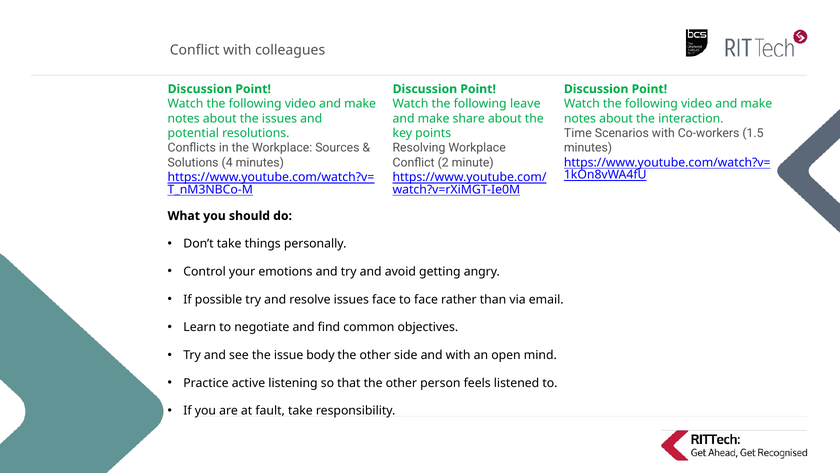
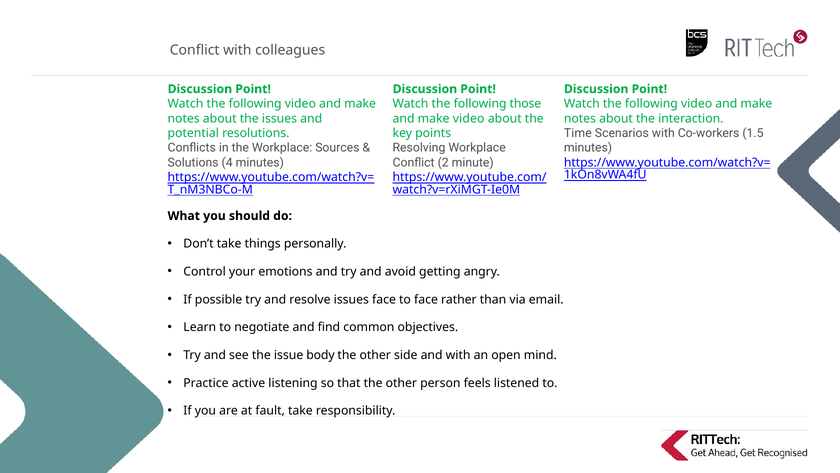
leave: leave -> those (525, 104)
make share: share -> video (469, 118)
